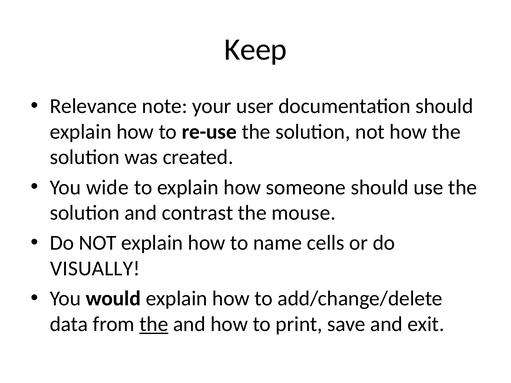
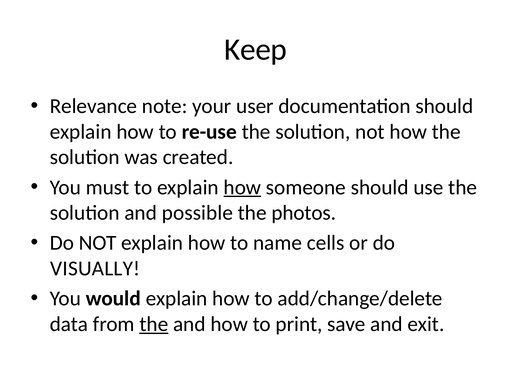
wide: wide -> must (107, 187)
how underline: none -> present (242, 187)
contrast: contrast -> possible (197, 213)
mouse: mouse -> photos (304, 213)
